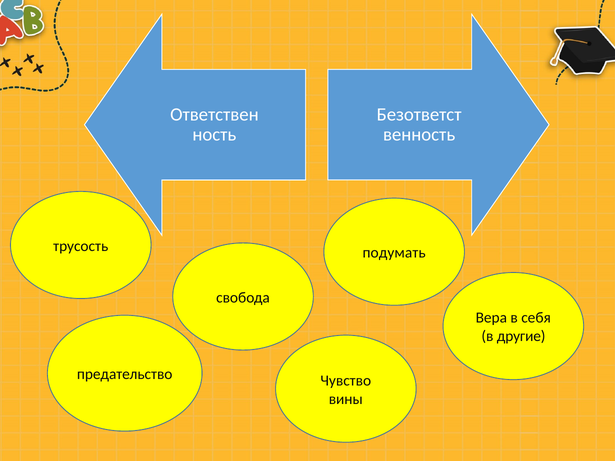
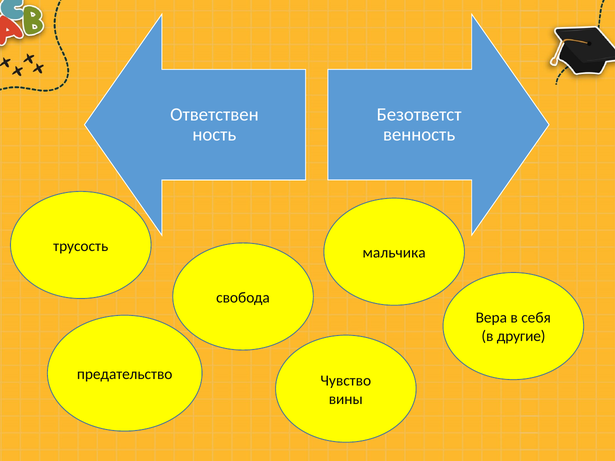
подумать: подумать -> мальчика (394, 253)
